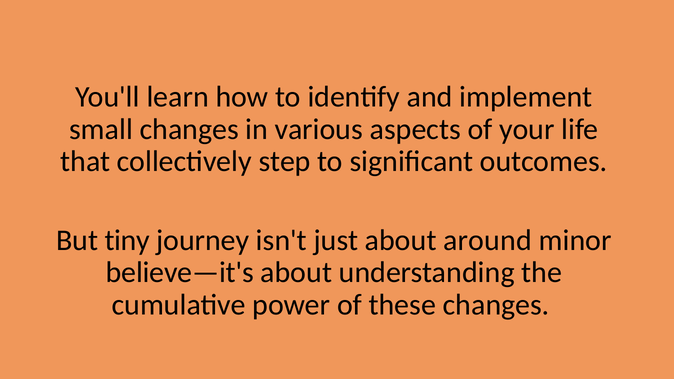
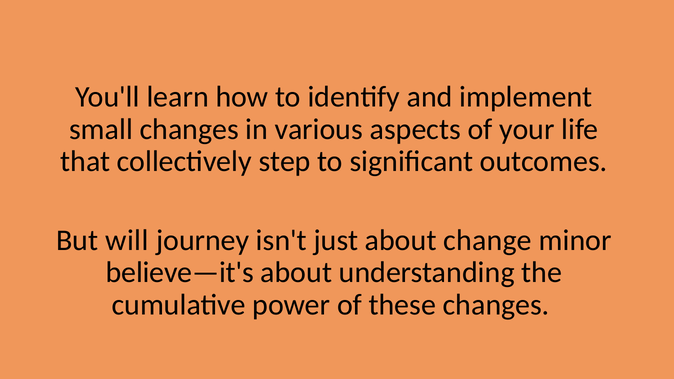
tiny: tiny -> will (127, 240)
around: around -> change (488, 240)
